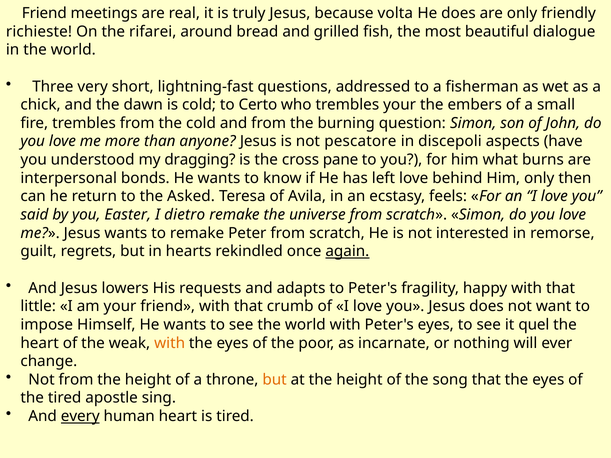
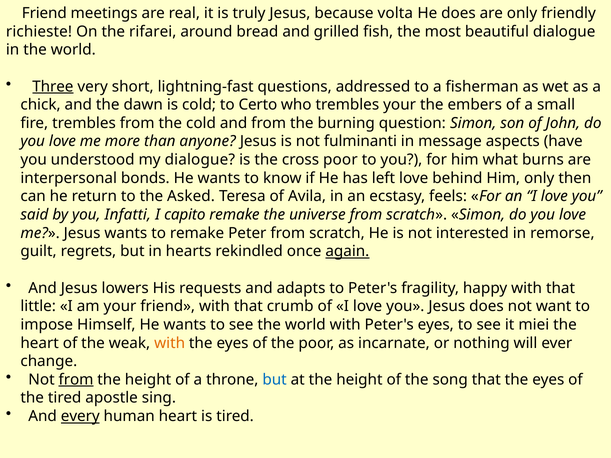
Three underline: none -> present (53, 87)
pescatore: pescatore -> fulminanti (360, 142)
discepoli: discepoli -> message (450, 142)
my dragging: dragging -> dialogue (200, 160)
cross pane: pane -> poor (340, 160)
Easter: Easter -> Infatti (128, 215)
dietro: dietro -> capito (185, 215)
quel: quel -> miei (534, 325)
from underline: none -> present (76, 380)
but colour: orange -> blue (275, 380)
